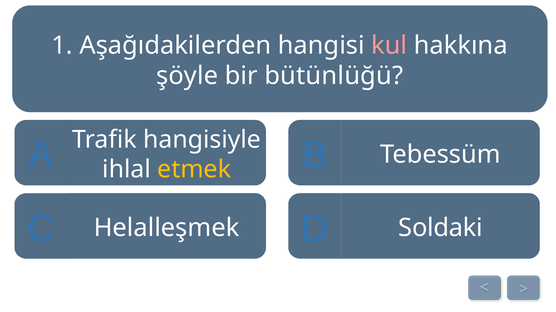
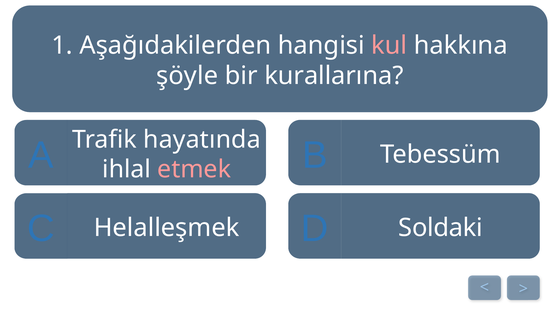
bütünlüğü: bütünlüğü -> kurallarına (334, 76)
hangisiyle: hangisiyle -> hayatında (202, 140)
etmek colour: yellow -> pink (194, 170)
